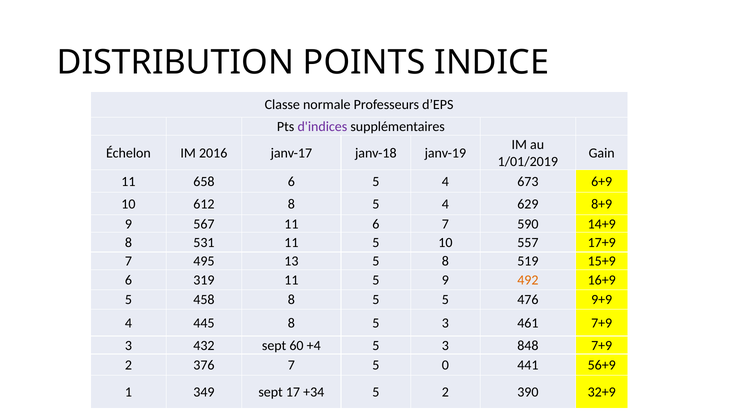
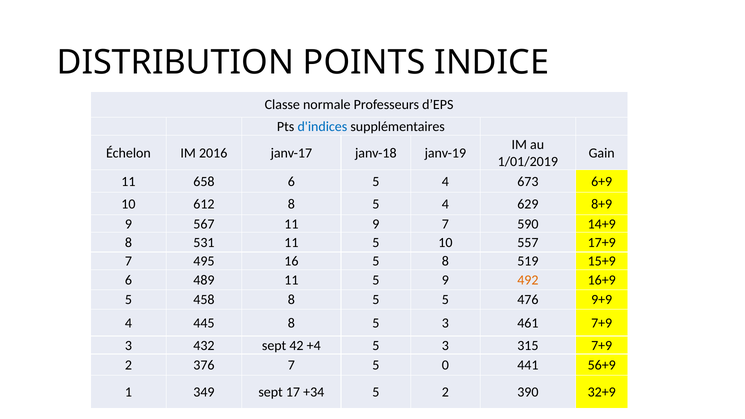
d'indices colour: purple -> blue (322, 127)
11 6: 6 -> 9 (376, 224)
13: 13 -> 16 (291, 261)
319: 319 -> 489 (204, 280)
60: 60 -> 42 (296, 345)
848: 848 -> 315 (528, 345)
